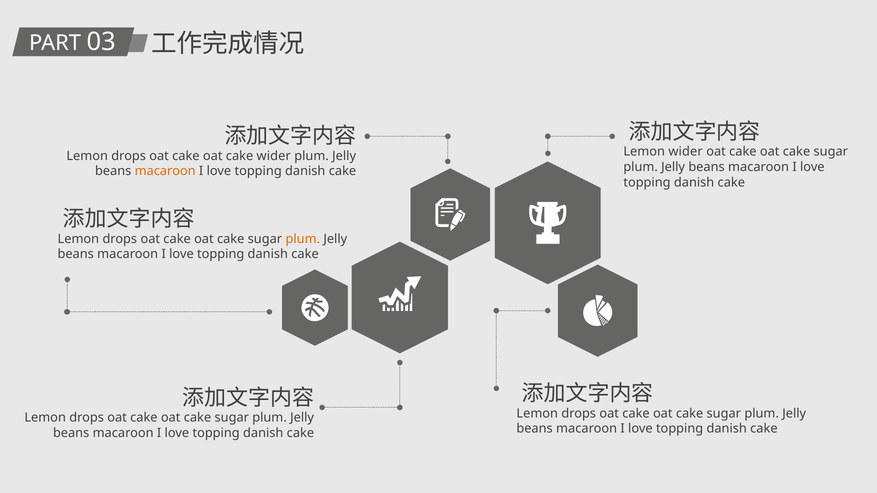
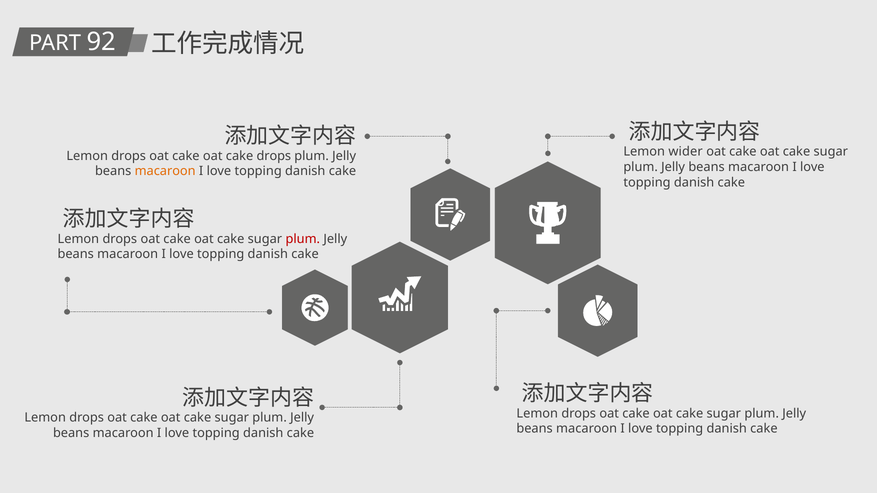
03: 03 -> 92 (101, 42)
cake wider: wider -> drops (274, 156)
plum colour: orange -> red (303, 239)
